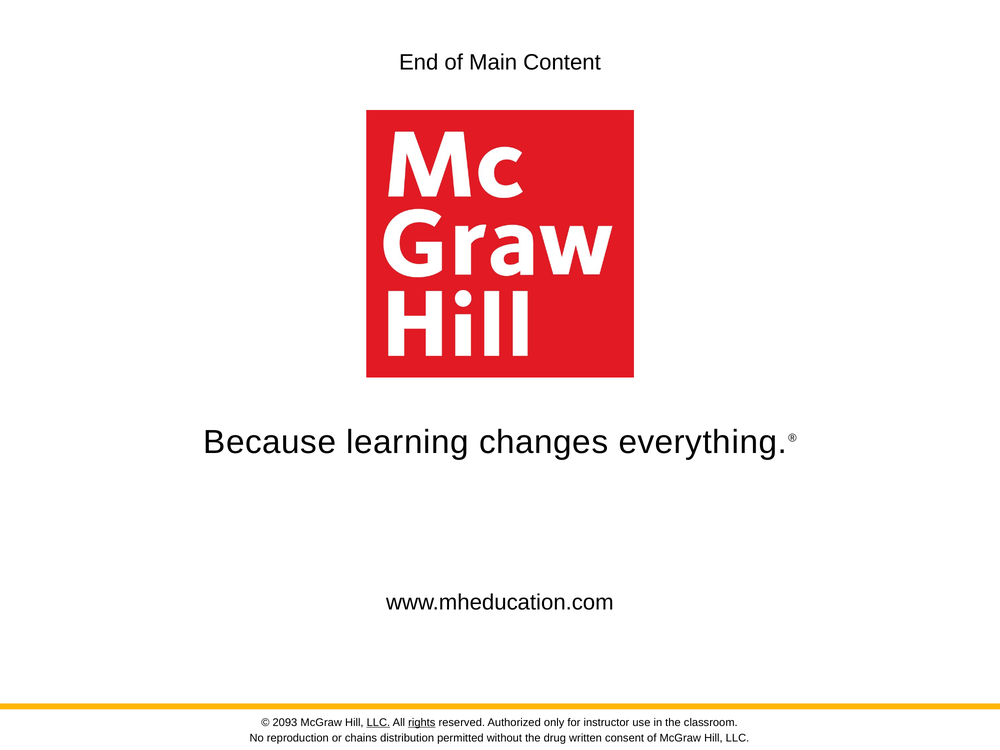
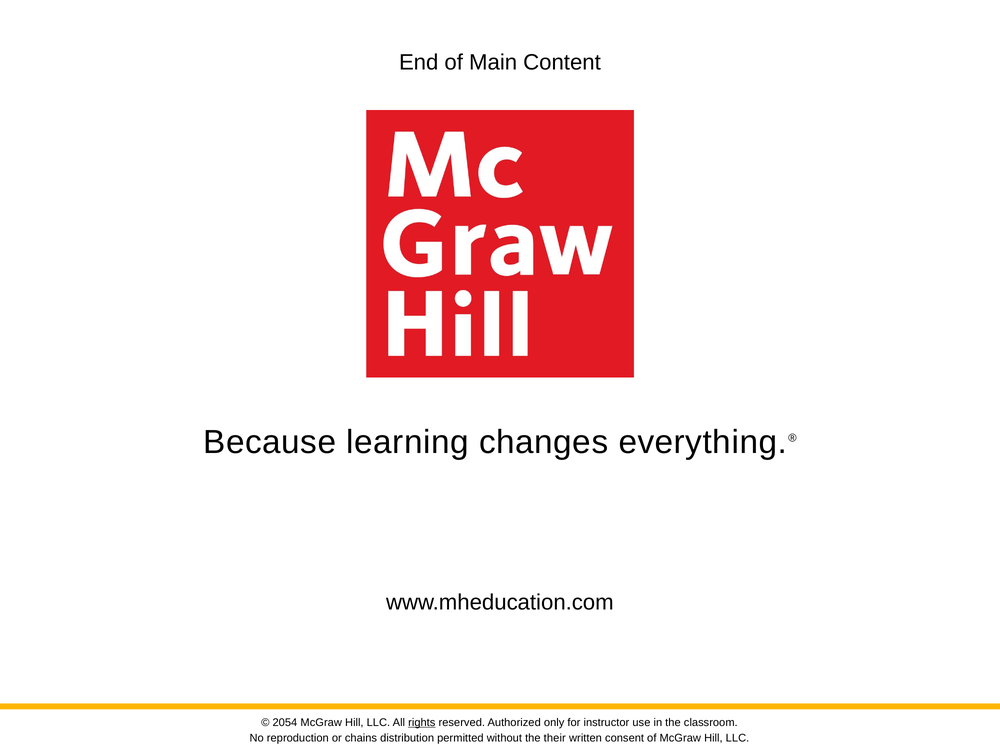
2093: 2093 -> 2054 (285, 723)
LLC underline: present -> none (378, 723)
drug: drug -> their (555, 738)
